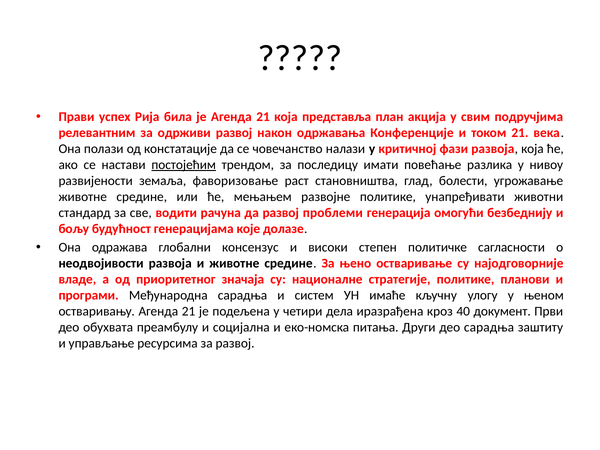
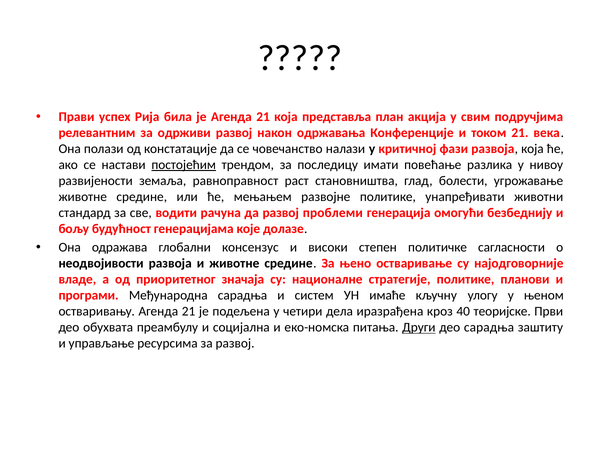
фаворизовање: фаворизовање -> равноправност (235, 181)
документ: документ -> теоријске (502, 312)
Други underline: none -> present (419, 327)
